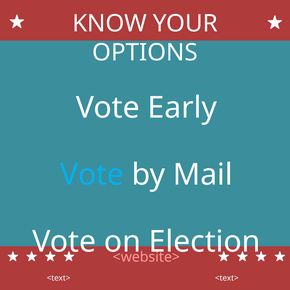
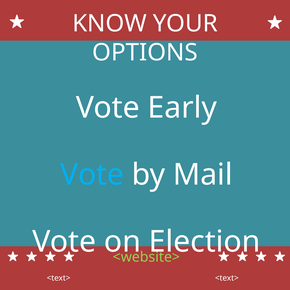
<website> colour: pink -> light green (146, 257)
